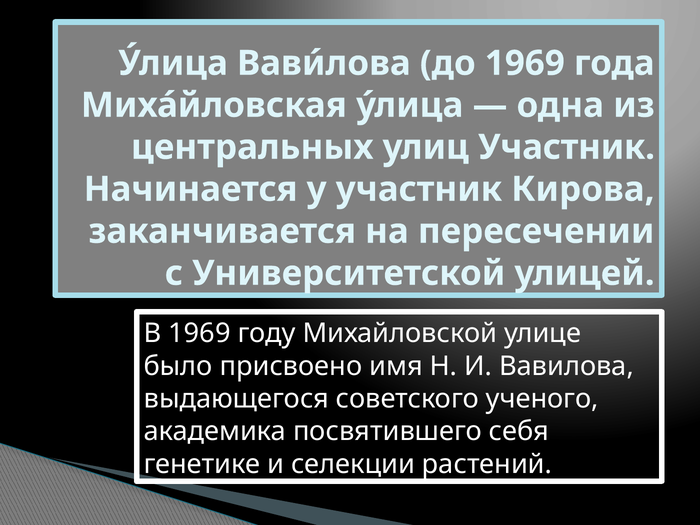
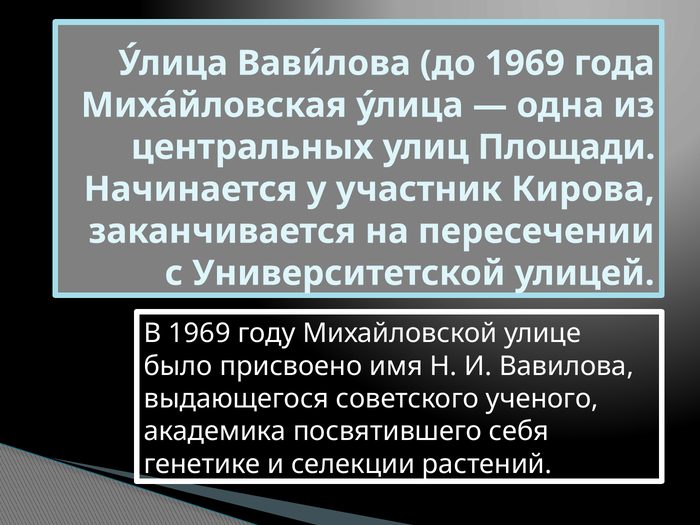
улиц Участник: Участник -> Площади (566, 147)
